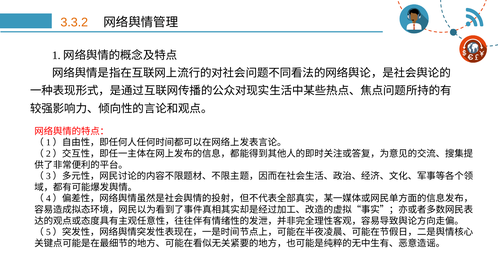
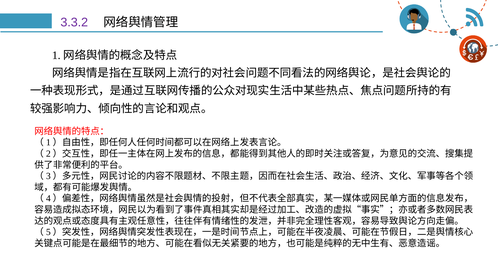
3.3.2 colour: orange -> purple (74, 23)
